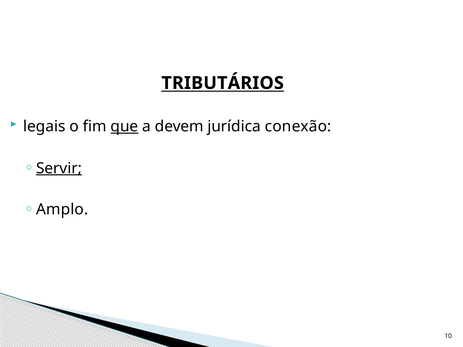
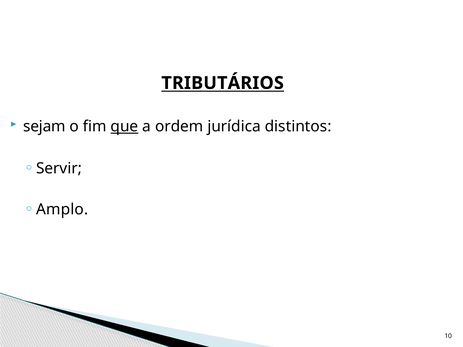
legais: legais -> sejam (44, 127)
devem: devem -> ordem (179, 127)
conexão: conexão -> distintos (298, 127)
Servir underline: present -> none (59, 168)
